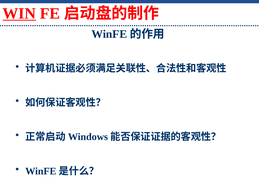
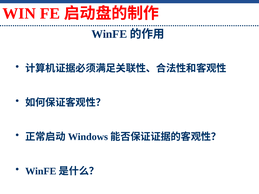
WIN underline: present -> none (19, 13)
